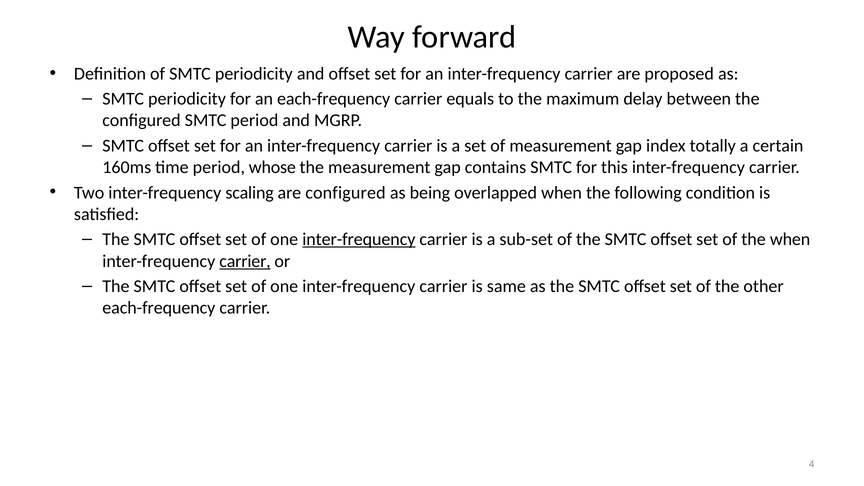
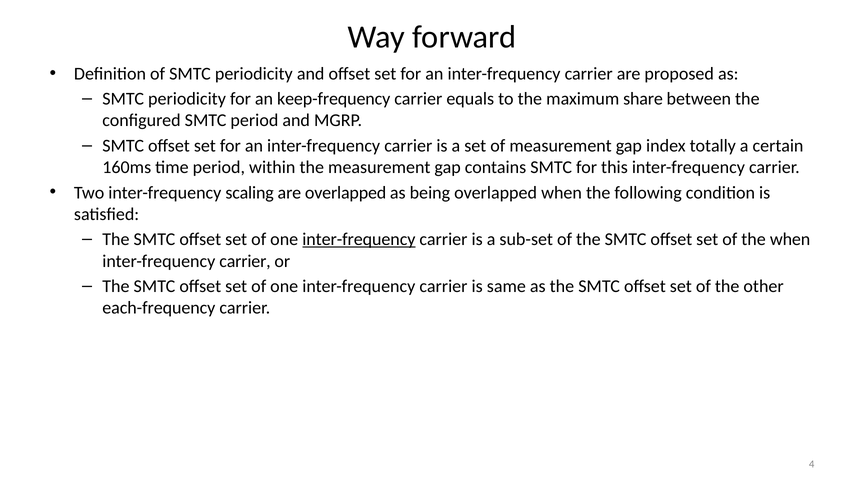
an each-frequency: each-frequency -> keep-frequency (334, 99)
delay: delay -> share (643, 99)
whose: whose -> within (272, 167)
are configured: configured -> overlapped (346, 193)
carrier underline: present -> none (245, 261)
